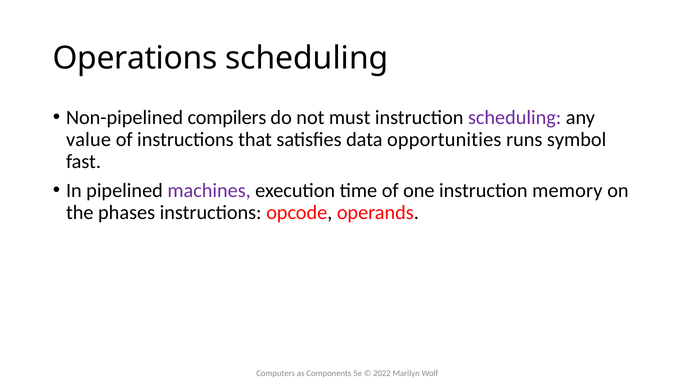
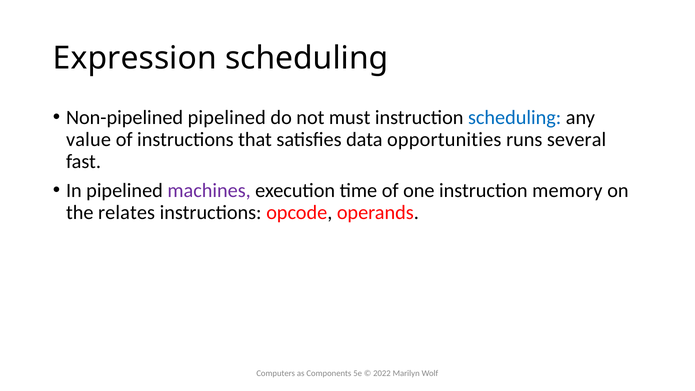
Operations: Operations -> Expression (135, 58)
Non-pipelined compilers: compilers -> pipelined (227, 118)
scheduling colour: purple -> blue (515, 118)
symbol: symbol -> several (577, 139)
phases: phases -> relates (127, 212)
